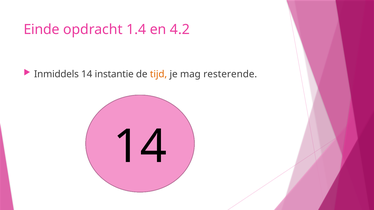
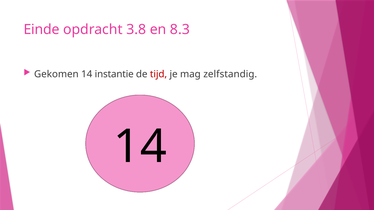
1.4: 1.4 -> 3.8 (136, 29)
4.2: 4.2 -> 8.3 (180, 29)
Inmiddels: Inmiddels -> Gekomen (56, 74)
tijd colour: orange -> red (159, 74)
resterende: resterende -> zelfstandig (230, 74)
